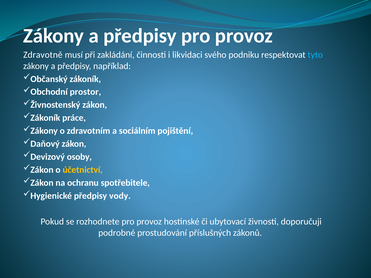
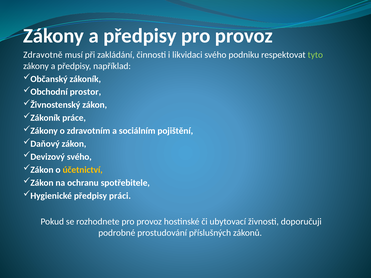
tyto colour: light blue -> light green (315, 55)
osoby: osoby -> svého (79, 157)
vody: vody -> práci (120, 196)
